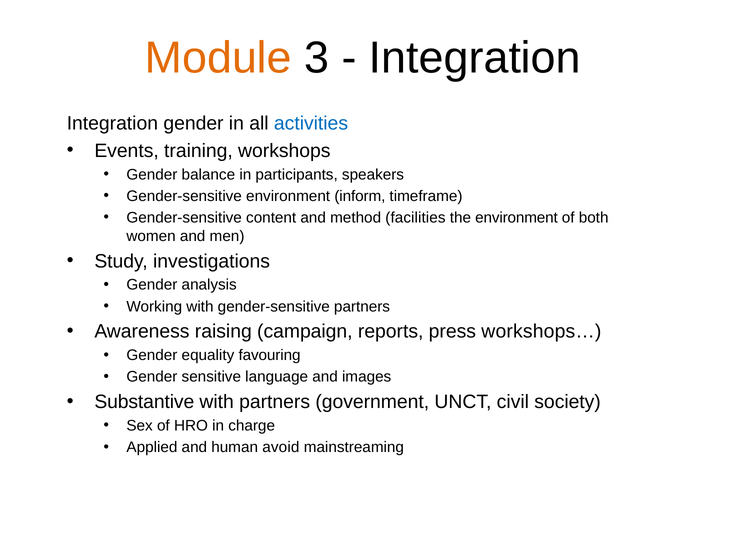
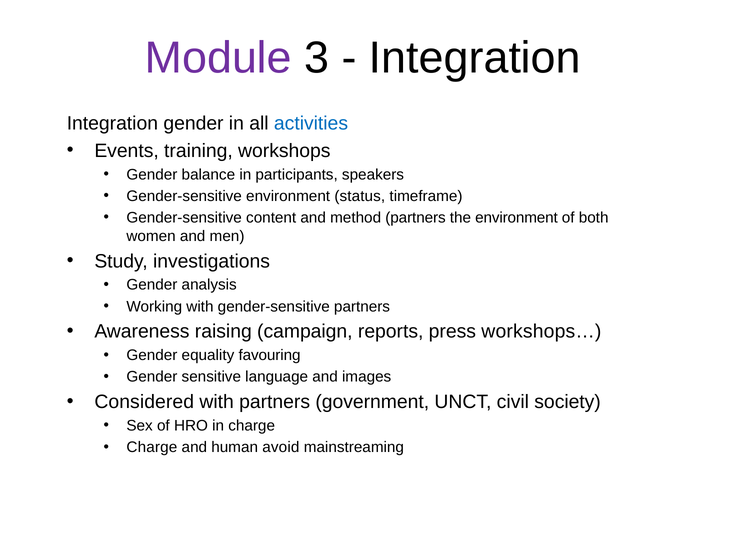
Module colour: orange -> purple (218, 58)
inform: inform -> status (360, 196)
method facilities: facilities -> partners (416, 218)
Substantive: Substantive -> Considered (144, 402)
Applied: Applied -> Charge (152, 448)
